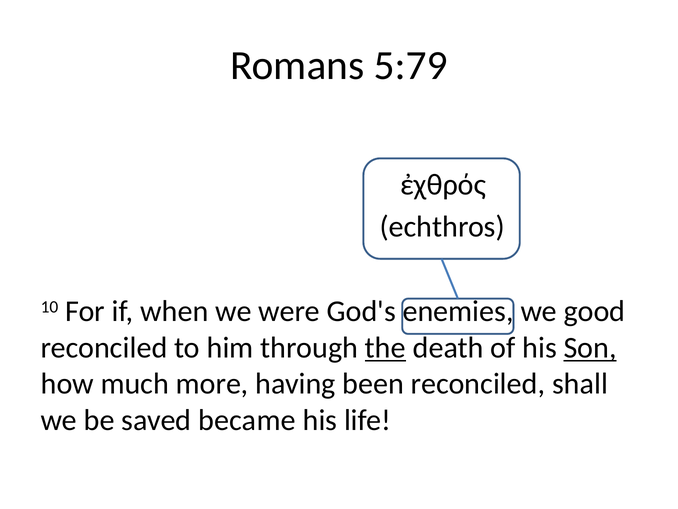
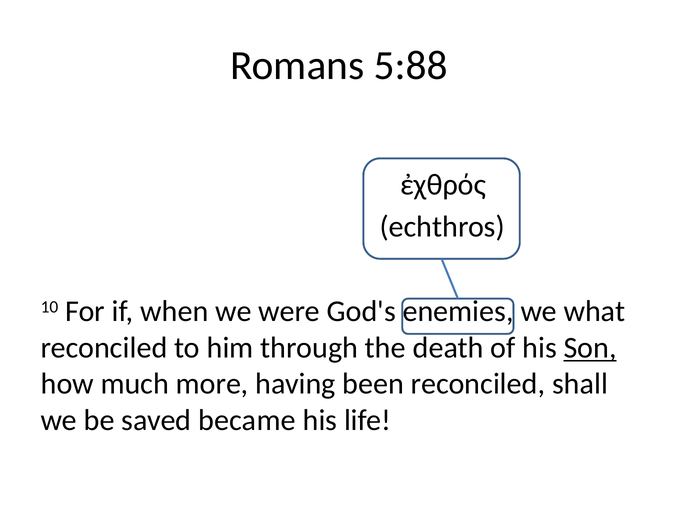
5:79: 5:79 -> 5:88 (411, 66)
good: good -> what (594, 311)
the underline: present -> none (385, 347)
